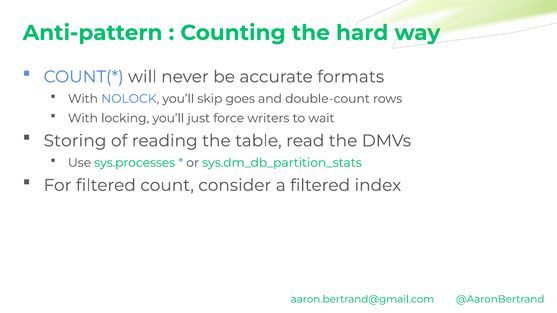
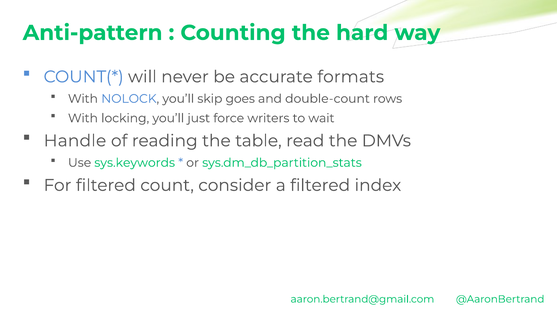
Storing: Storing -> Handle (75, 141)
sys.processes: sys.processes -> sys.keywords (135, 163)
